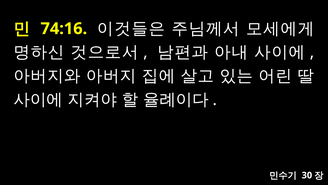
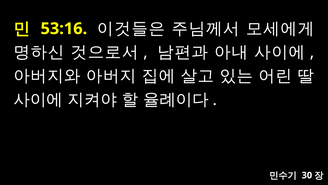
74:16: 74:16 -> 53:16 (64, 29)
